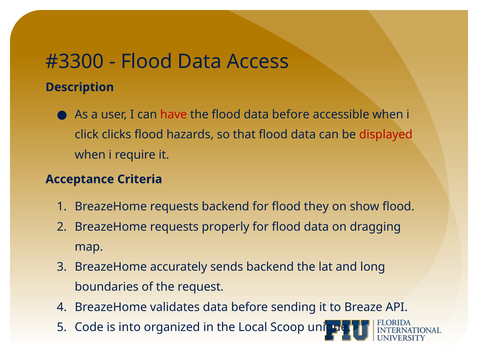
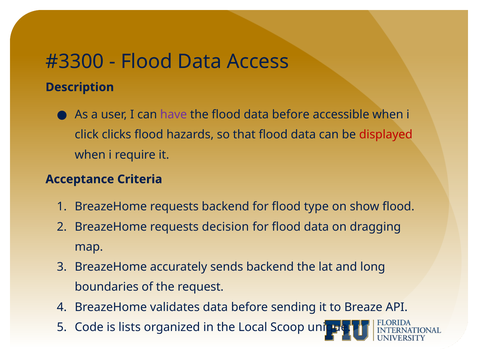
have colour: red -> purple (174, 114)
they: they -> type (316, 206)
properly: properly -> decision (225, 226)
into: into -> lists (130, 327)
